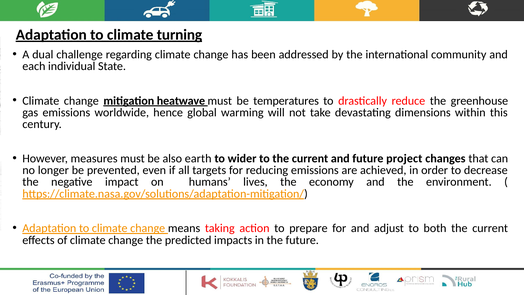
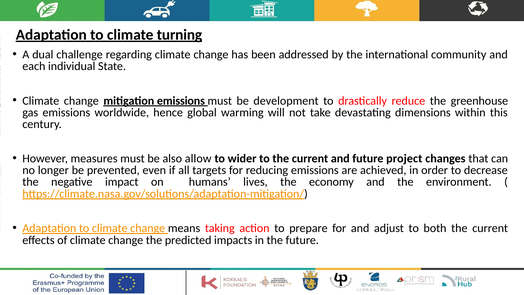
mitigation heatwave: heatwave -> emissions (181, 101)
temperatures: temperatures -> development (286, 101)
earth: earth -> allow (198, 158)
